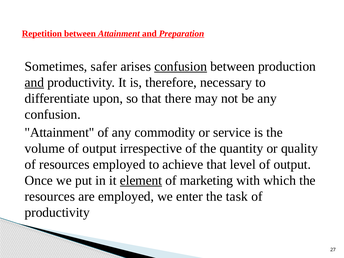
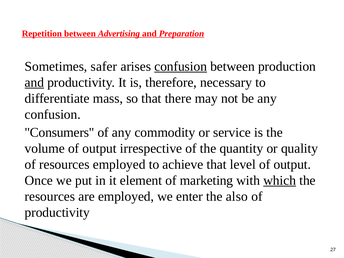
between Attainment: Attainment -> Advertising (119, 34)
upon: upon -> mass (108, 98)
Attainment: Attainment -> Consumers (59, 132)
element underline: present -> none (141, 180)
which underline: none -> present (280, 180)
task: task -> also (237, 196)
